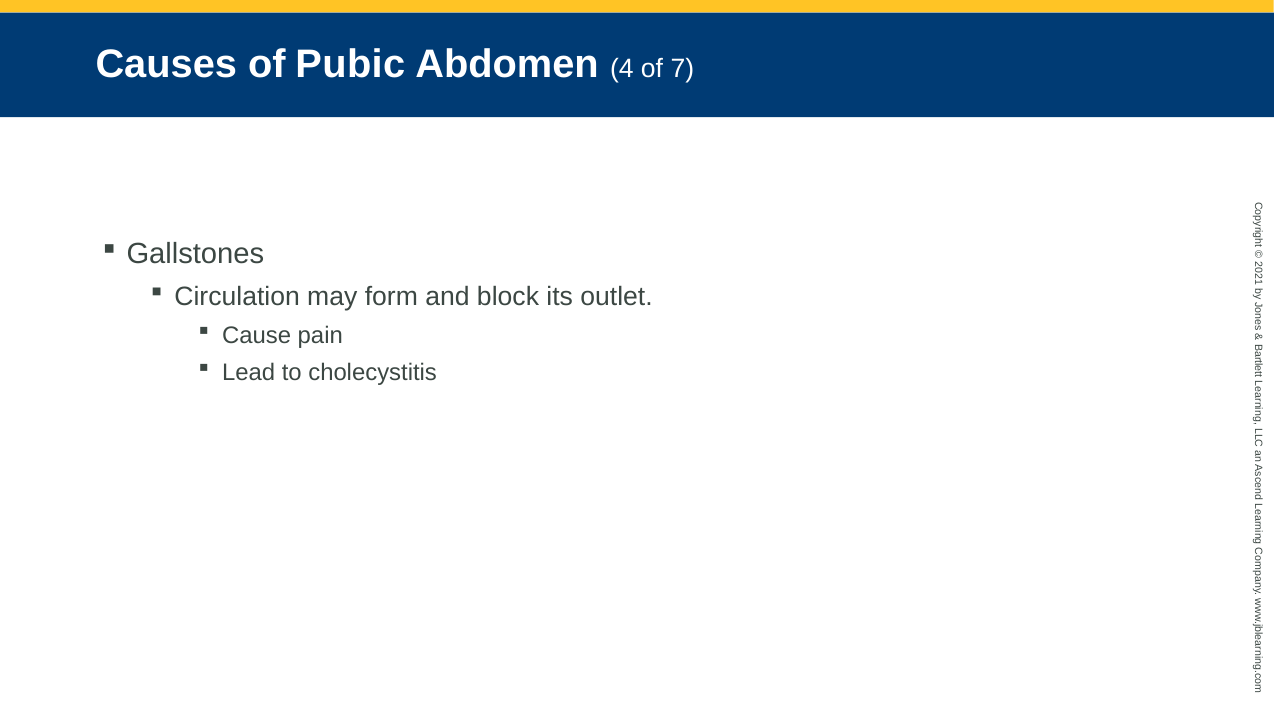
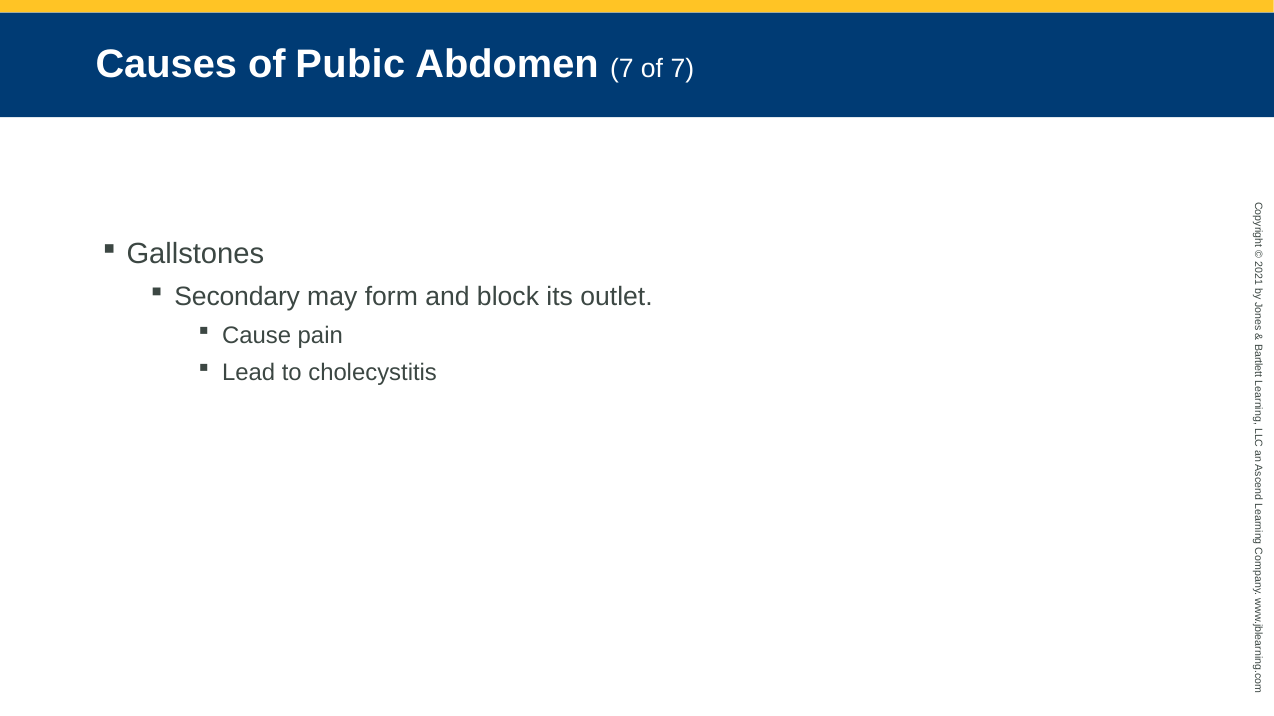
Abdomen 4: 4 -> 7 (622, 68)
Circulation: Circulation -> Secondary (237, 297)
